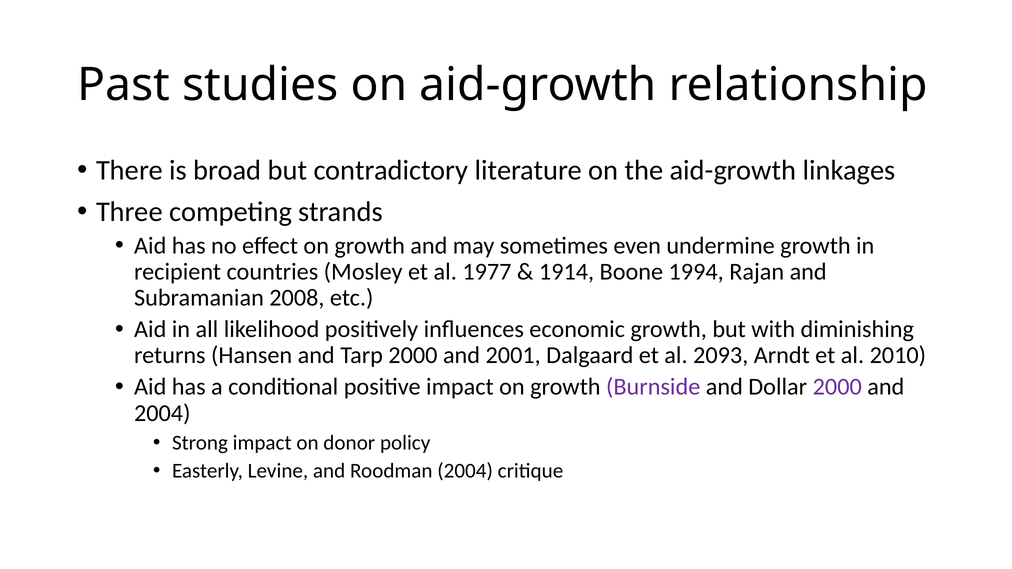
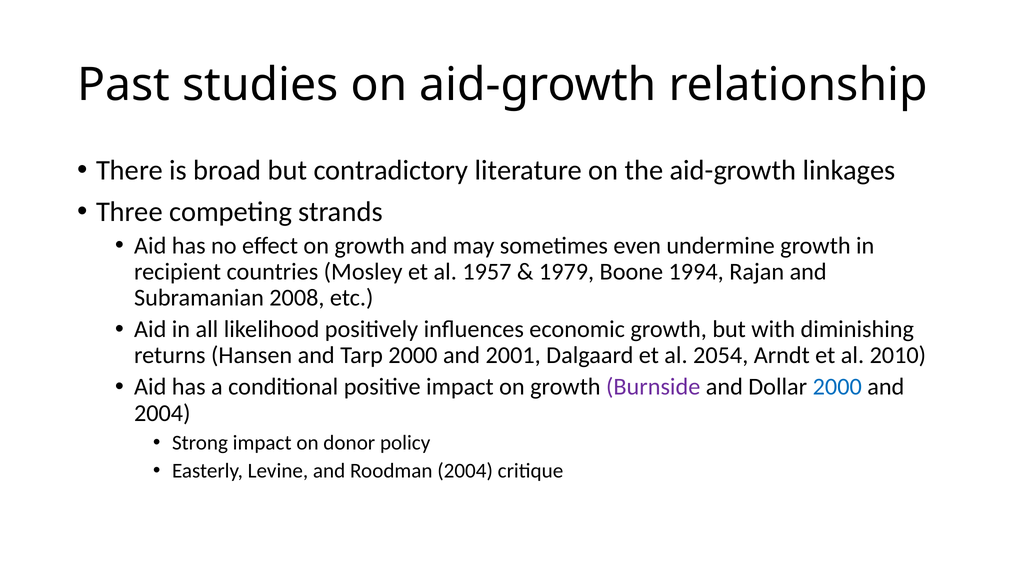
1977: 1977 -> 1957 (487, 272)
1914: 1914 -> 1979 (567, 272)
2093: 2093 -> 2054 (721, 356)
2000 colour: purple -> blue (837, 387)
